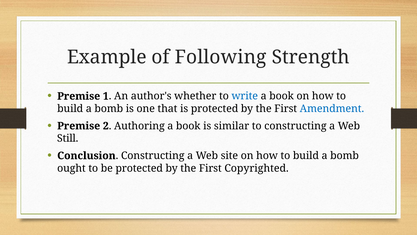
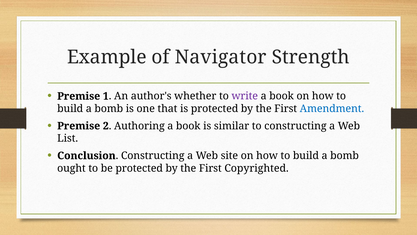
Following: Following -> Navigator (221, 57)
write colour: blue -> purple (245, 96)
Still: Still -> List (68, 138)
